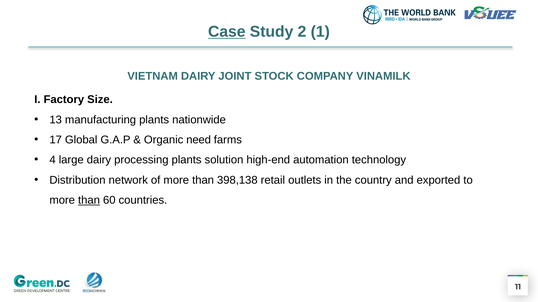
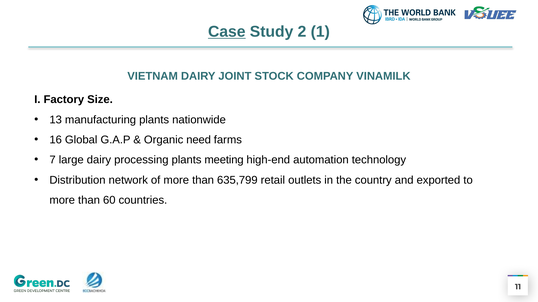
17: 17 -> 16 (56, 140)
4: 4 -> 7 (53, 160)
solution: solution -> meeting (224, 160)
398,138: 398,138 -> 635,799 (237, 180)
than underline: present -> none (89, 201)
